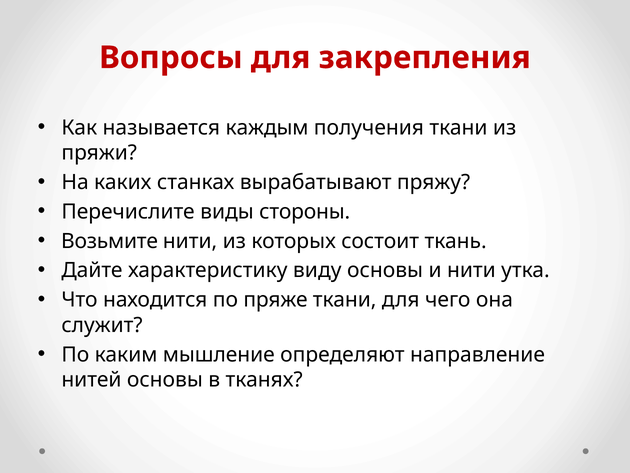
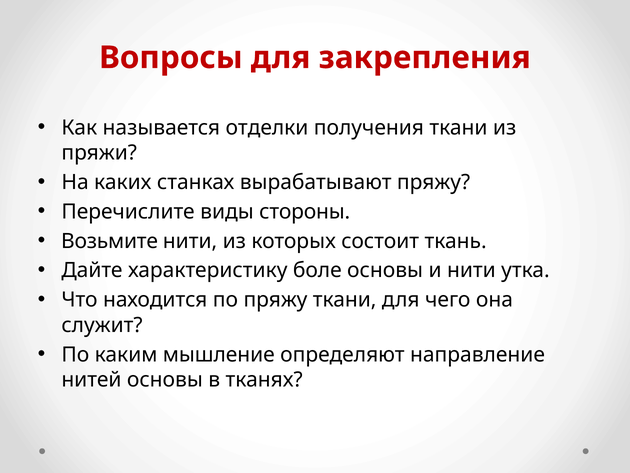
каждым: каждым -> отделки (267, 127)
виду: виду -> боле (317, 270)
по пряже: пряже -> пряжу (275, 300)
